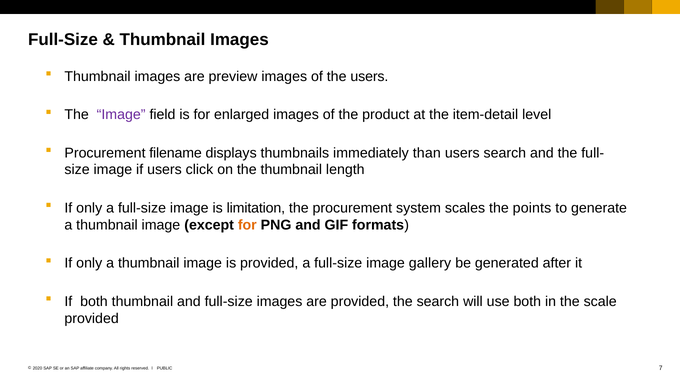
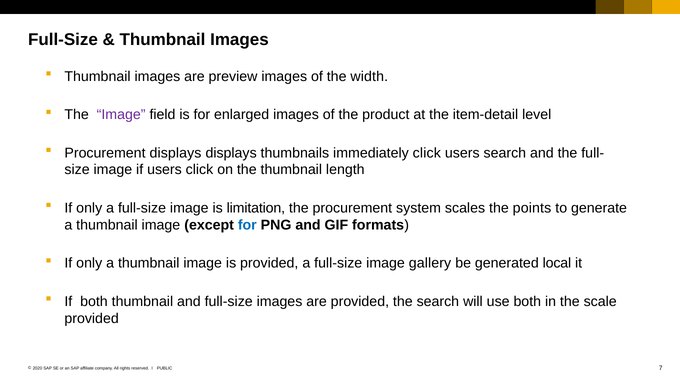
the users: users -> width (369, 76)
Procurement filename: filename -> displays (175, 153)
immediately than: than -> click (427, 153)
for colour: orange -> blue (247, 225)
after: after -> local (557, 264)
